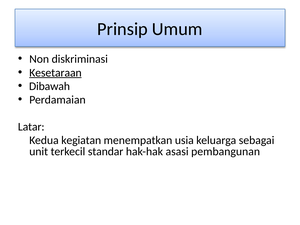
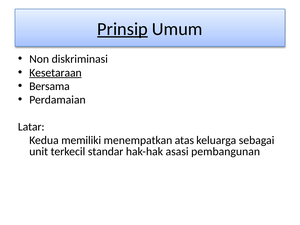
Prinsip underline: none -> present (123, 29)
Dibawah: Dibawah -> Bersama (49, 86)
kegiatan: kegiatan -> memiliki (81, 140)
usia: usia -> atas (184, 140)
